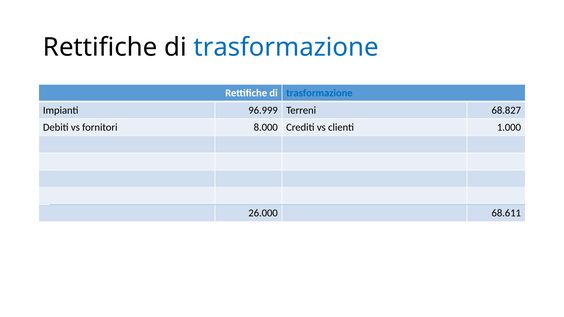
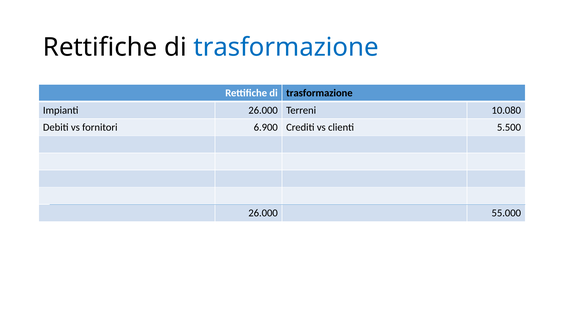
trasformazione colour: blue -> black (319, 93)
Impianti 96.999: 96.999 -> 26.000 (263, 110)
68.827: 68.827 -> 10.080 (506, 110)
8.000: 8.000 -> 6.900 (266, 127)
1.000: 1.000 -> 5.500 (509, 127)
68.611: 68.611 -> 55.000 (506, 213)
